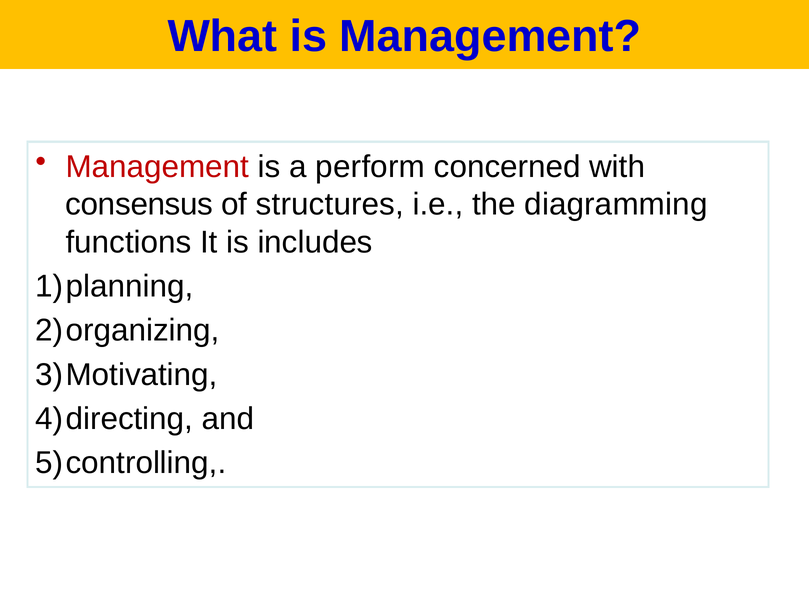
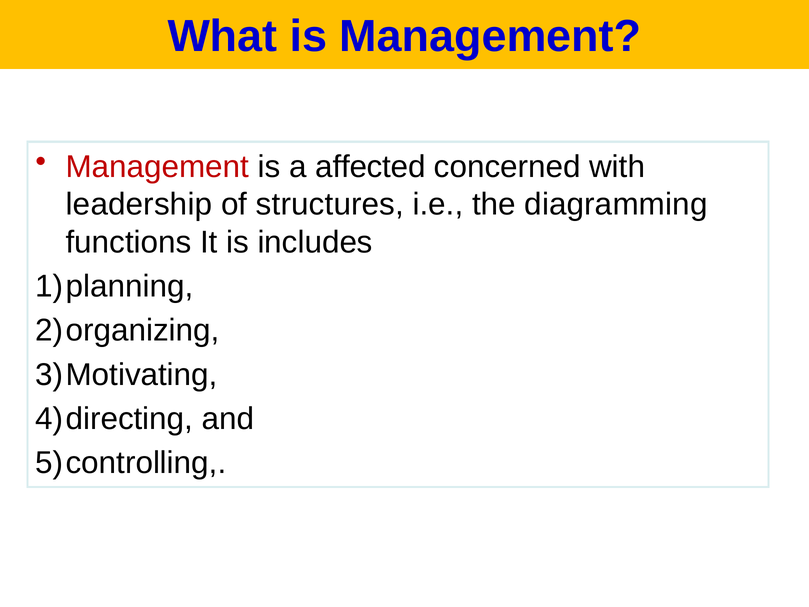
perform: perform -> affected (370, 167)
consensus: consensus -> leadership (139, 204)
